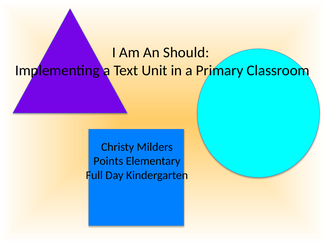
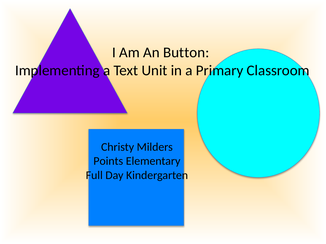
Should: Should -> Button (186, 53)
